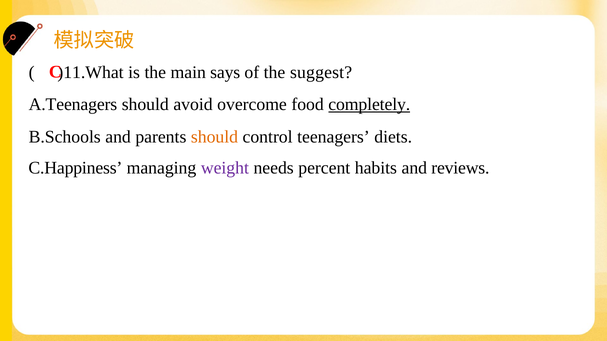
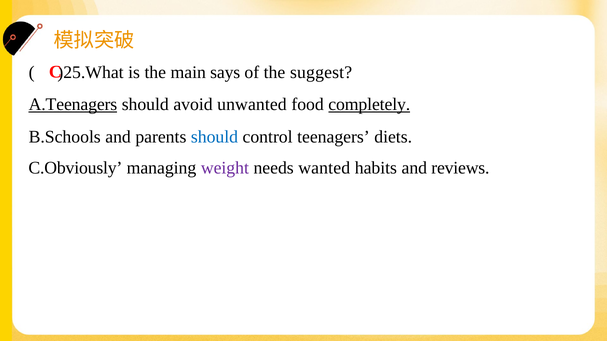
)11.What: )11.What -> )25.What (91, 72)
A.Teenagers underline: none -> present (73, 105)
overcome: overcome -> unwanted (252, 105)
should colour: orange -> blue (214, 137)
C.Happiness: C.Happiness -> C.Obviously (75, 168)
percent: percent -> wanted (324, 168)
